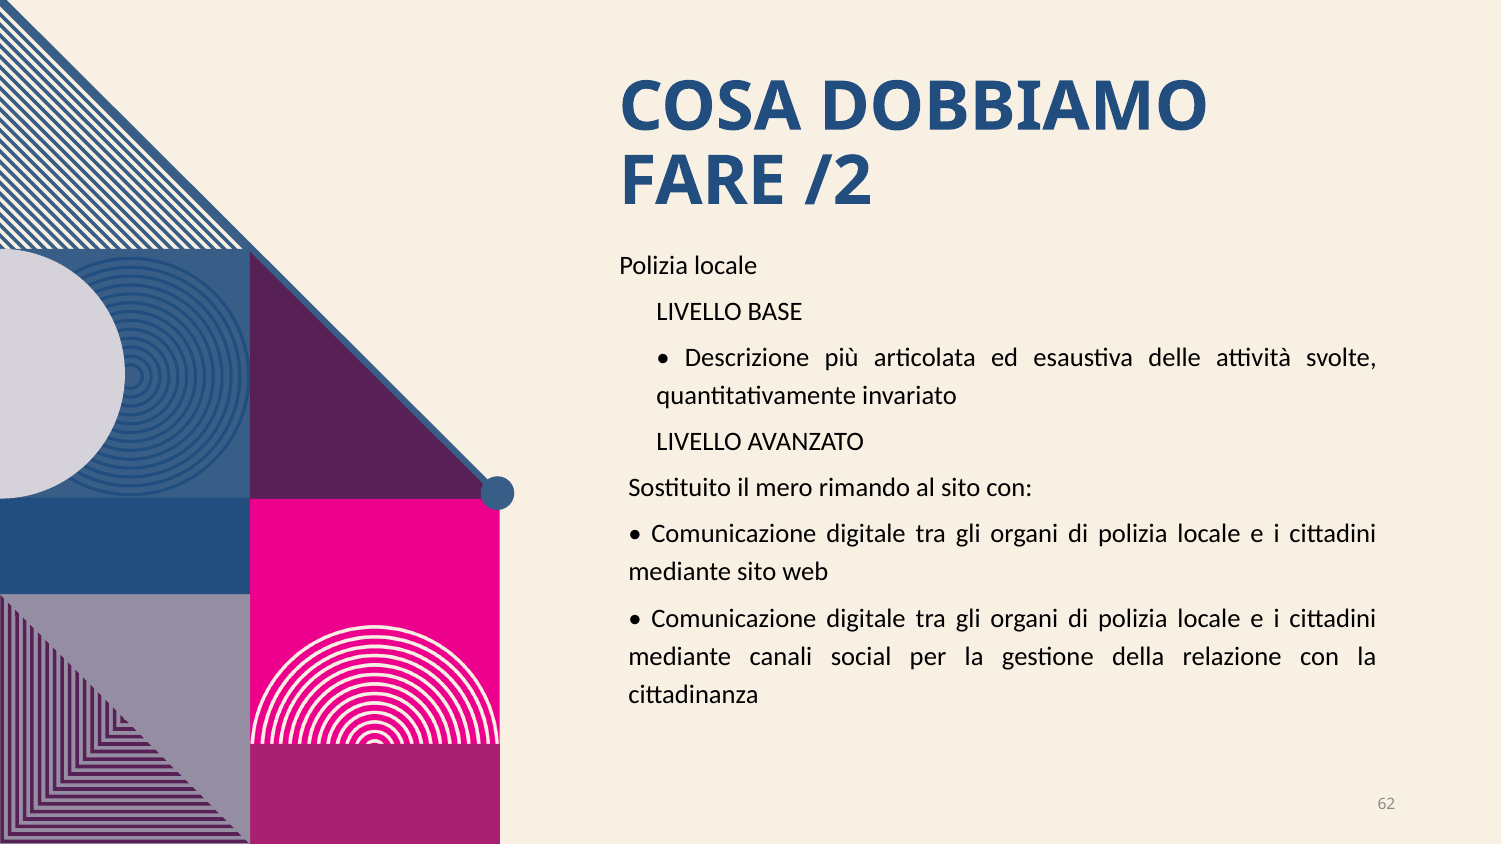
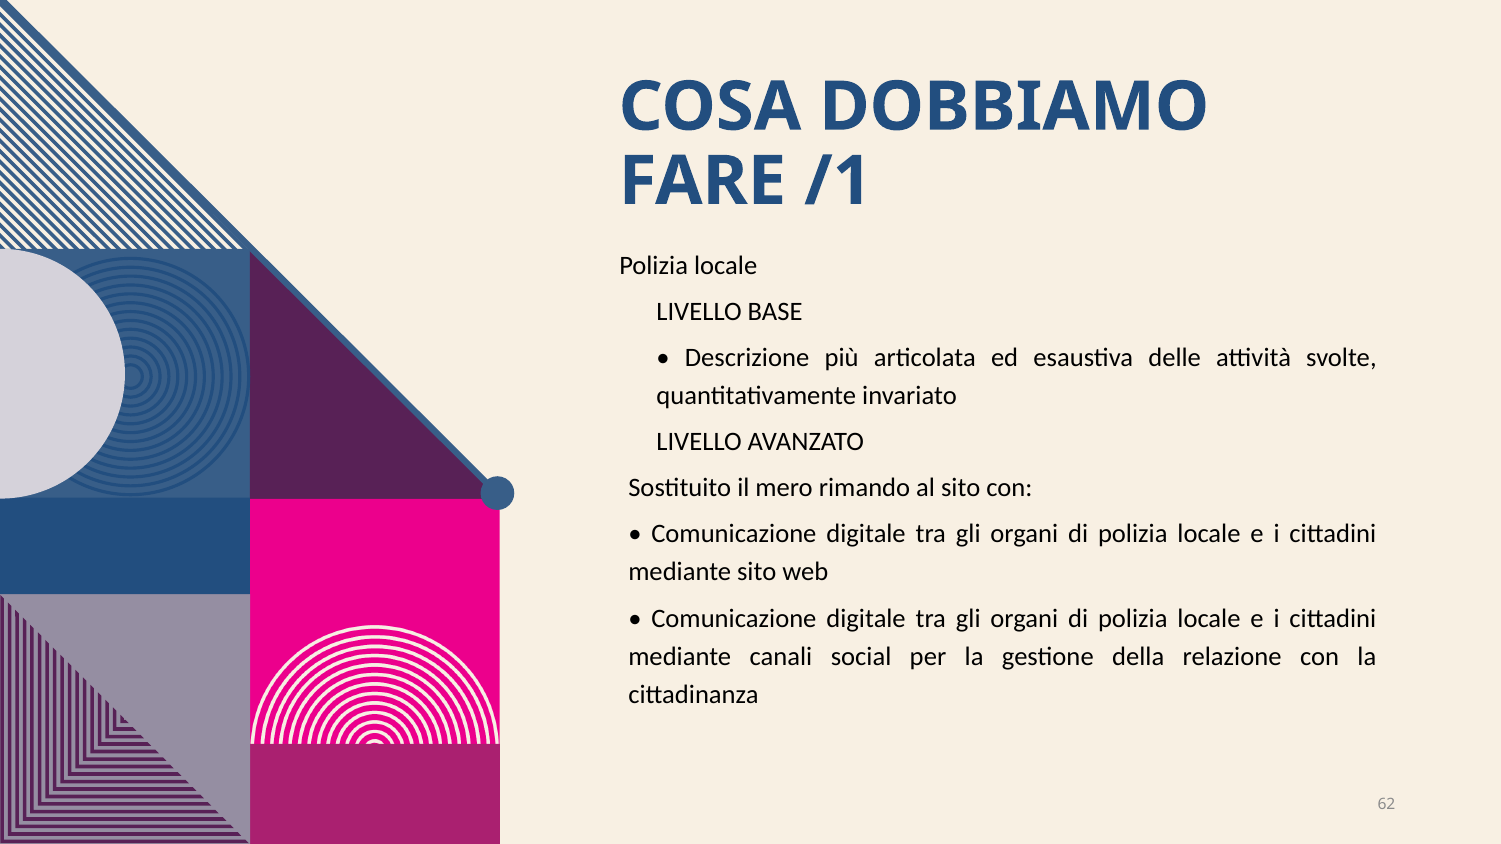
/2: /2 -> /1 (838, 181)
